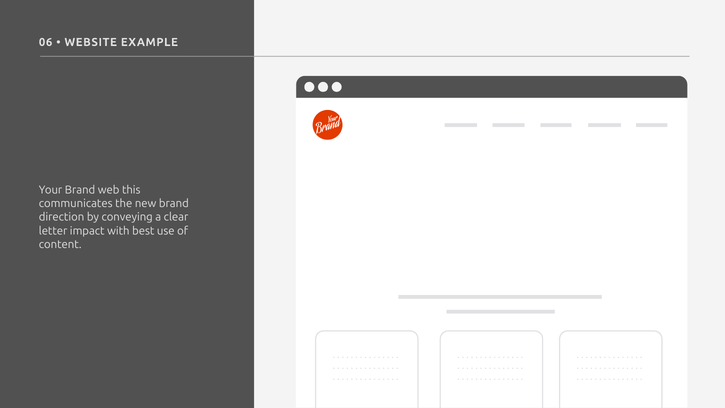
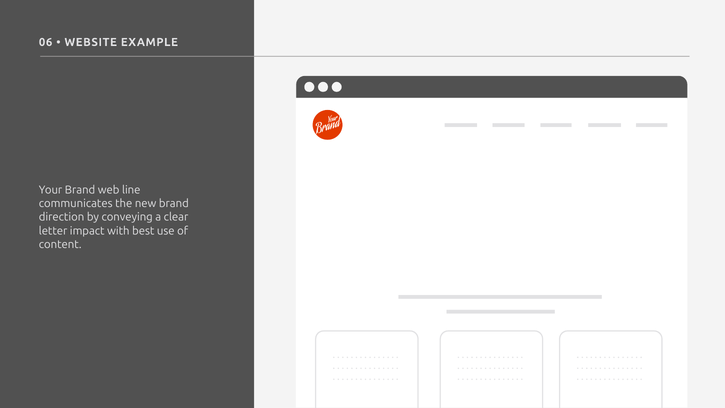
this: this -> line (131, 190)
